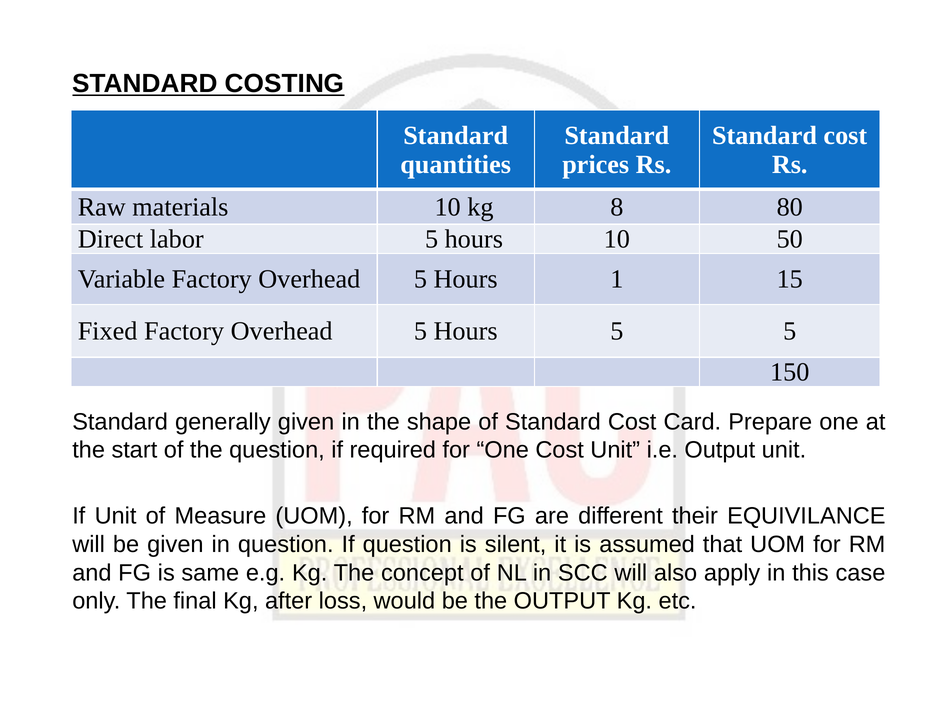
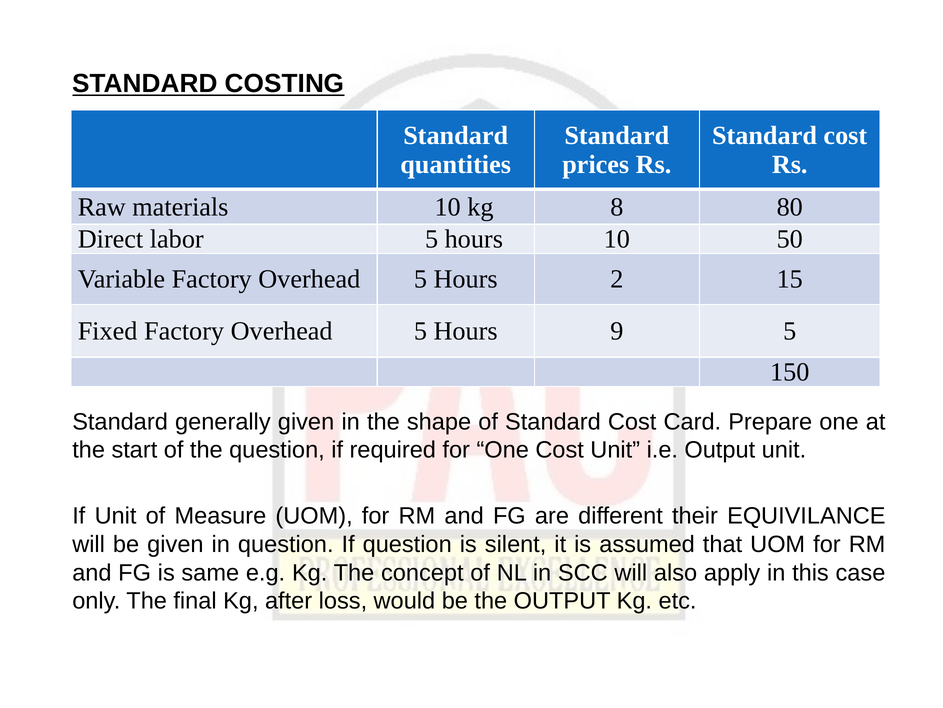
1: 1 -> 2 (617, 279)
Hours 5: 5 -> 9 (617, 331)
